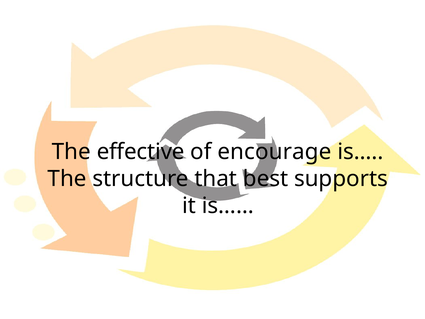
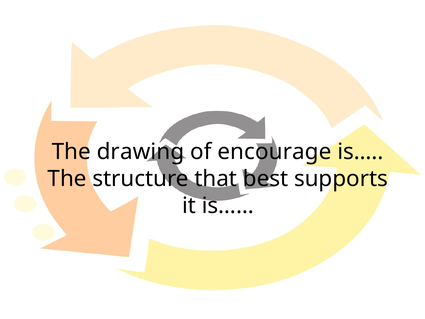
effective: effective -> drawing (140, 152)
